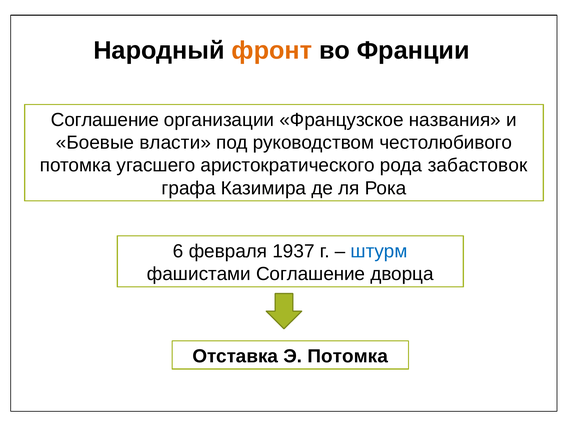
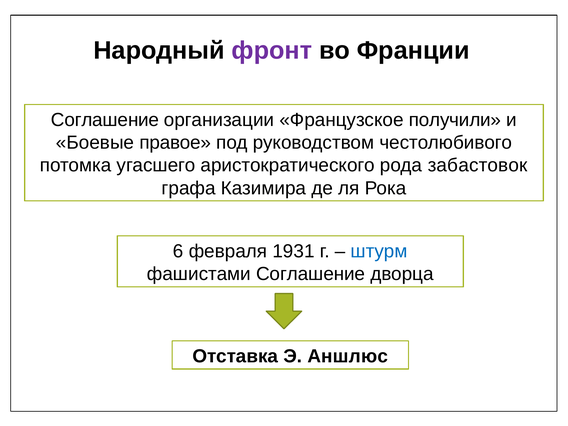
фронт colour: orange -> purple (272, 50)
названия: названия -> получили (455, 120)
власти: власти -> правое (175, 143)
1937: 1937 -> 1931 (293, 251)
Э Потомка: Потомка -> Аншлюс (348, 356)
